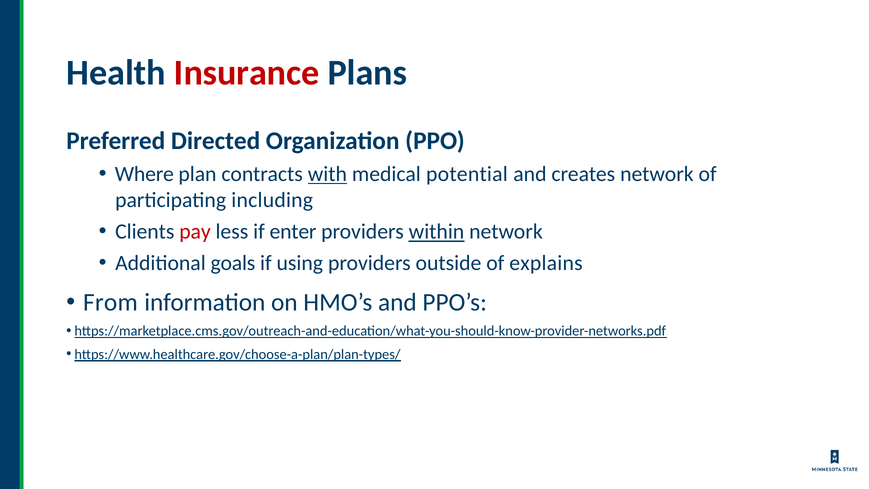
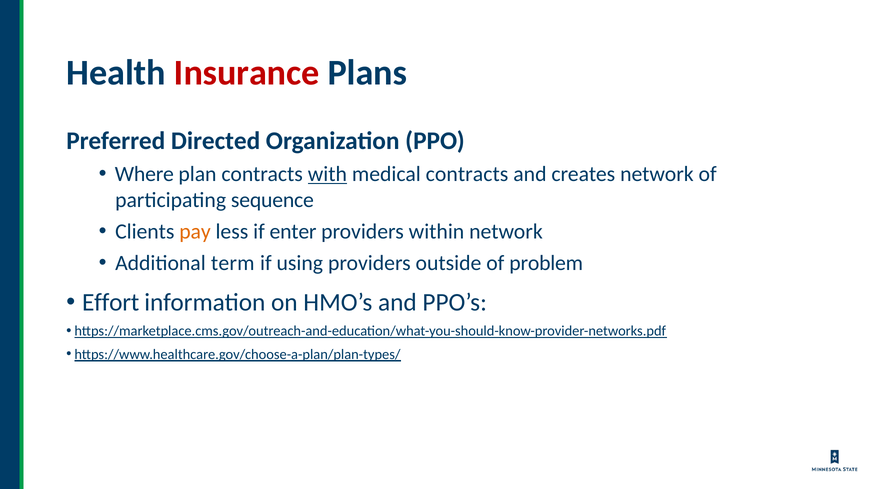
medical potential: potential -> contracts (467, 174)
including: including -> sequence (272, 200)
pay colour: red -> orange (195, 232)
within underline: present -> none (437, 232)
goals: goals -> term (233, 263)
explains: explains -> problem (546, 263)
From: From -> Effort (111, 302)
